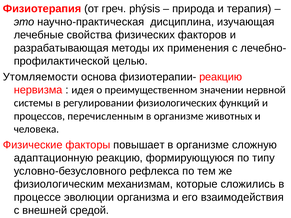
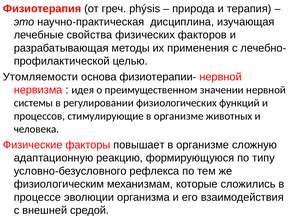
физиотерапии- реакцию: реакцию -> нервной (221, 77)
перечисленным: перечисленным -> стимулирующие (106, 116)
